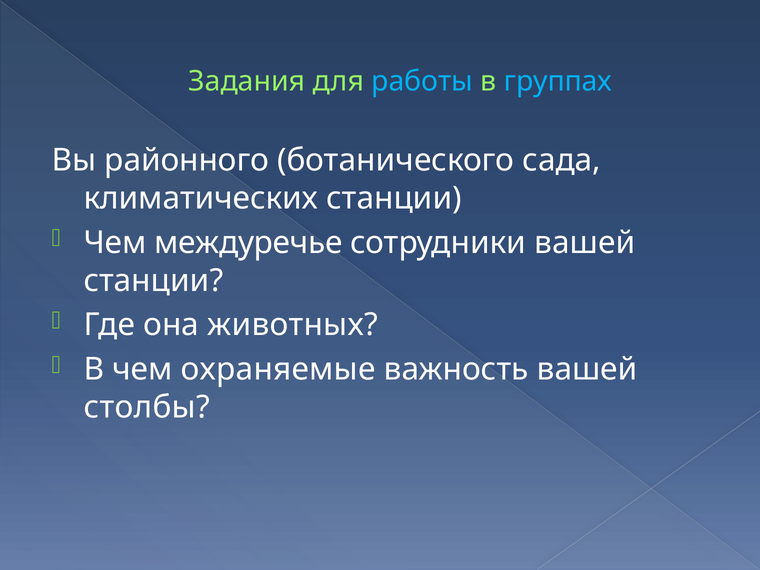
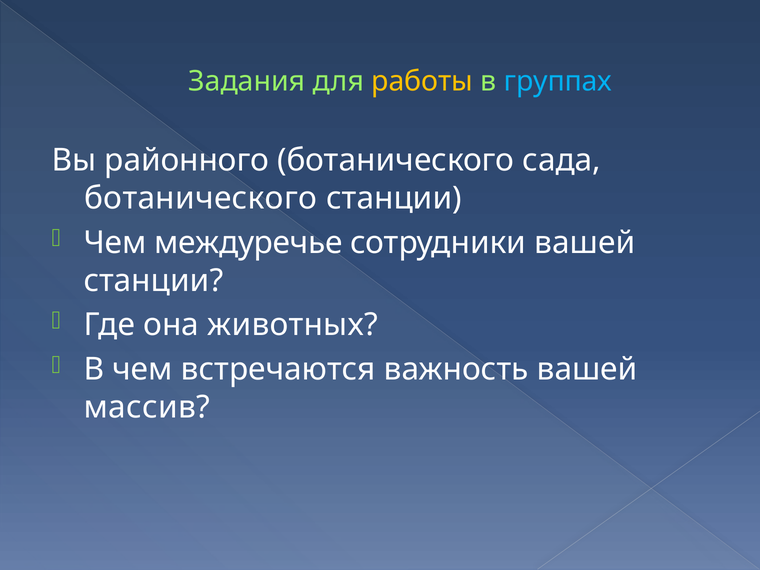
работы colour: light blue -> yellow (422, 81)
климатических: климатических -> ботанического (201, 198)
охраняемые: охраняемые -> встречаются (278, 369)
столбы: столбы -> массив (147, 407)
